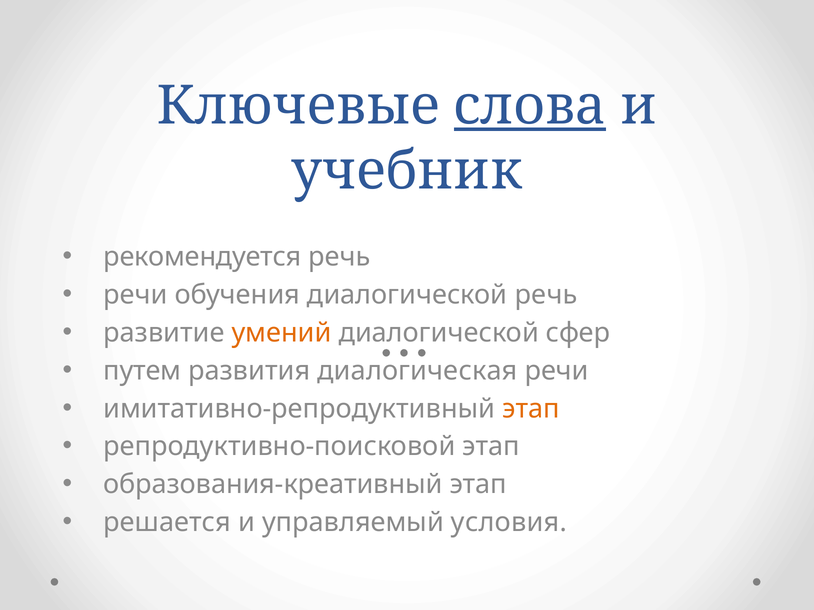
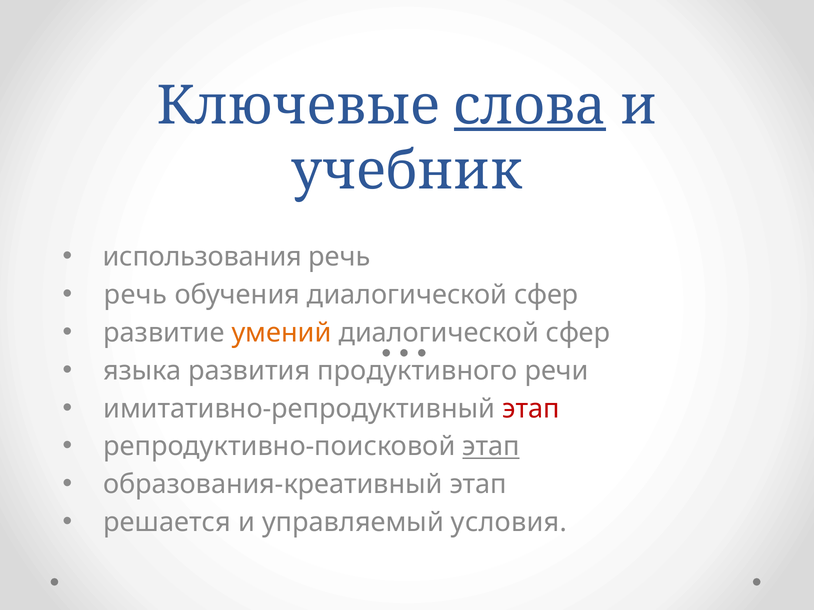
рекомендуется: рекомендуется -> использования (202, 257)
речи: речи -> речь (135, 295)
обучения диалогической речь: речь -> сфер (546, 295)
путем: путем -> языка (142, 371)
диалогическая: диалогическая -> продуктивного (417, 371)
этап colour: orange -> red (531, 409)
этап underline: none -> present (491, 447)
